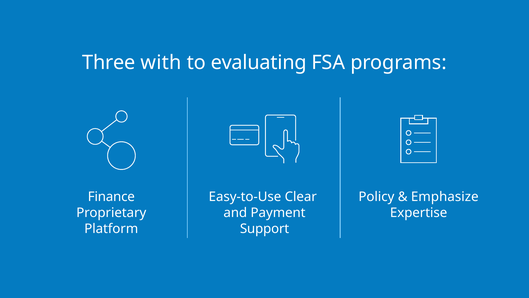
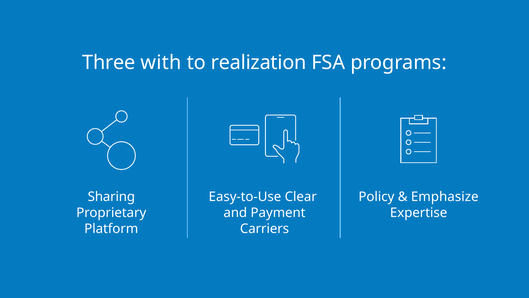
evaluating: evaluating -> realization (259, 62)
Finance: Finance -> Sharing (111, 197)
Support: Support -> Carriers (264, 228)
